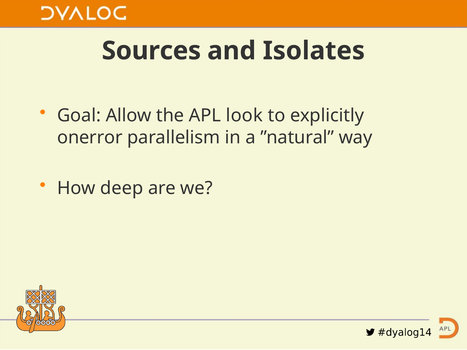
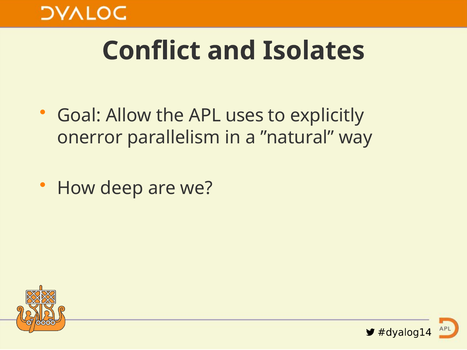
Sources: Sources -> Conflict (151, 51)
look: look -> uses (245, 116)
